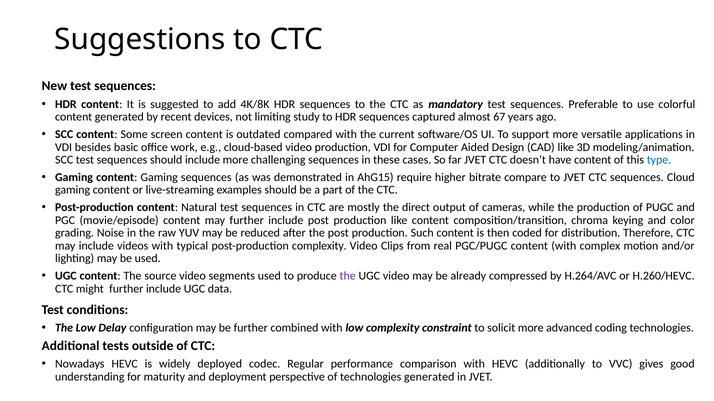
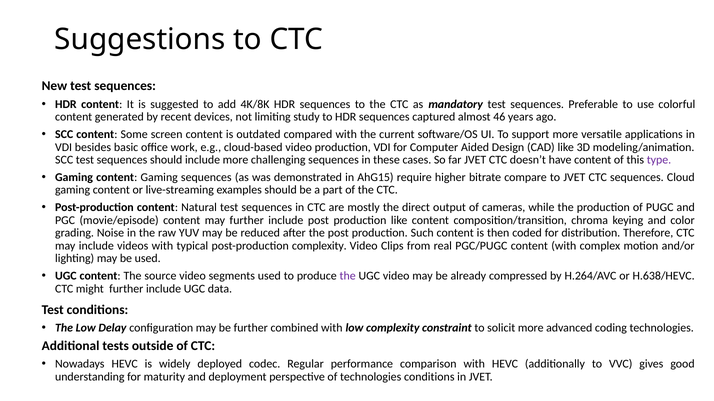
67: 67 -> 46 (499, 117)
type colour: blue -> purple (659, 160)
H.260/HEVC: H.260/HEVC -> H.638/HEVC (664, 276)
technologies generated: generated -> conditions (429, 377)
